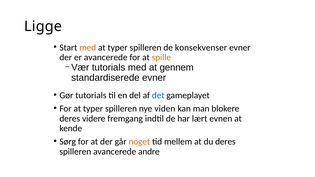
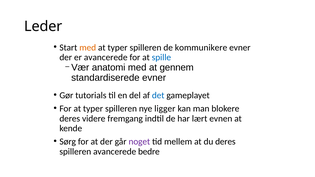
Ligge: Ligge -> Leder (43, 26)
konsekvenser: konsekvenser -> kommunikere (201, 48)
spille colour: orange -> blue (161, 57)
Vær tutorials: tutorials -> anatomi (109, 68)
viden: viden -> ligger (165, 109)
noget colour: orange -> purple (139, 142)
andre: andre -> bedre (149, 152)
